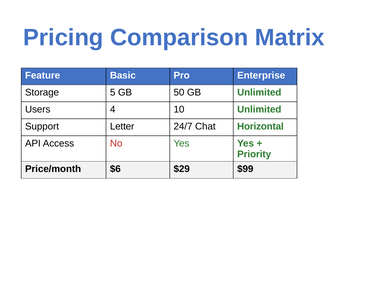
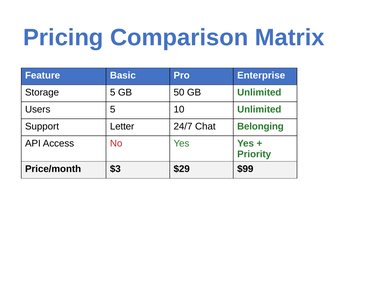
Users 4: 4 -> 5 (113, 109)
Horizontal: Horizontal -> Belonging (260, 126)
$6: $6 -> $3 (115, 169)
